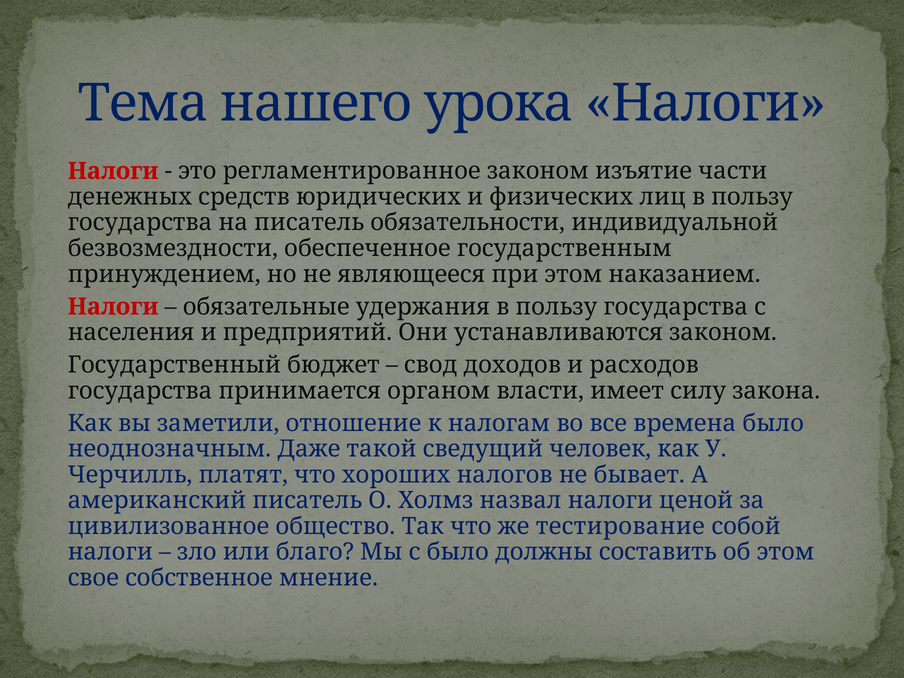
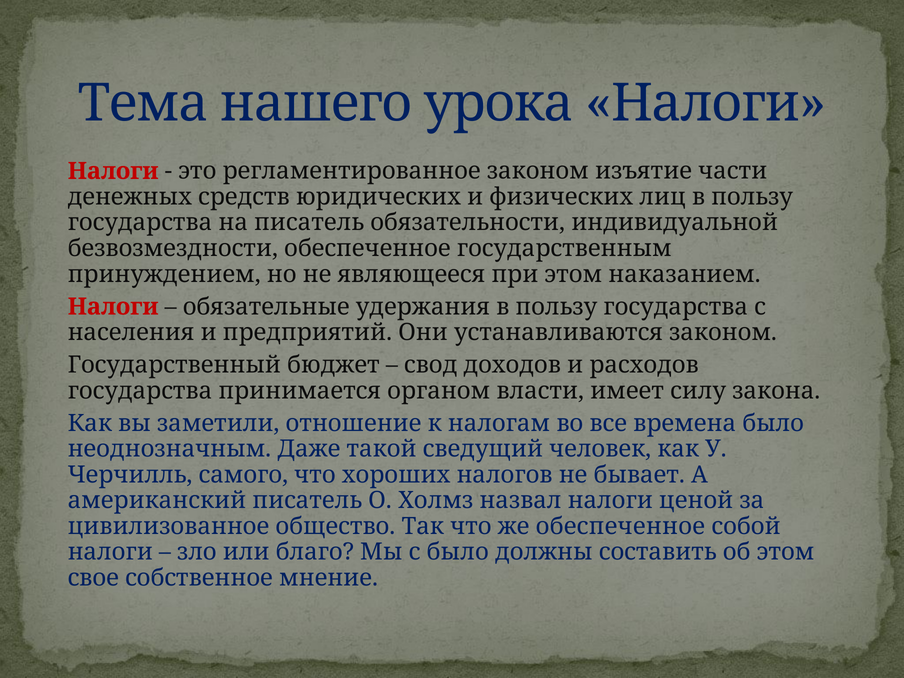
платят: платят -> самого (243, 475)
же тестирование: тестирование -> обеспеченное (620, 526)
